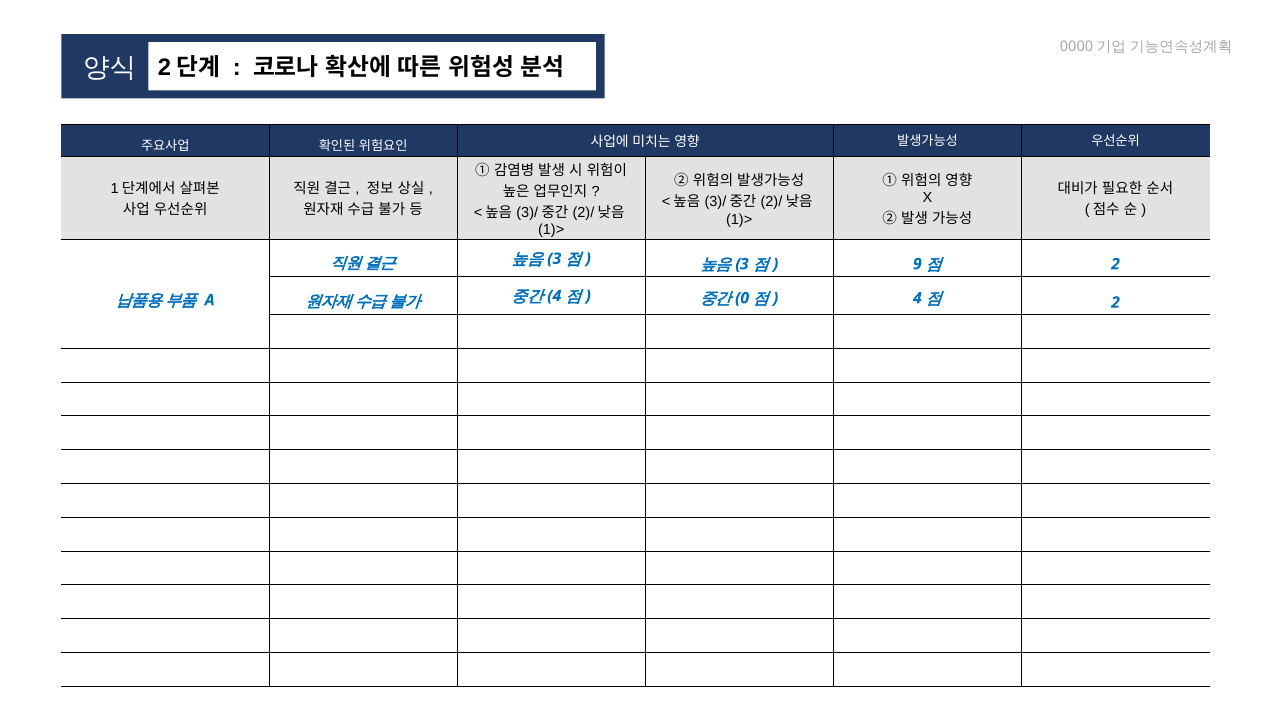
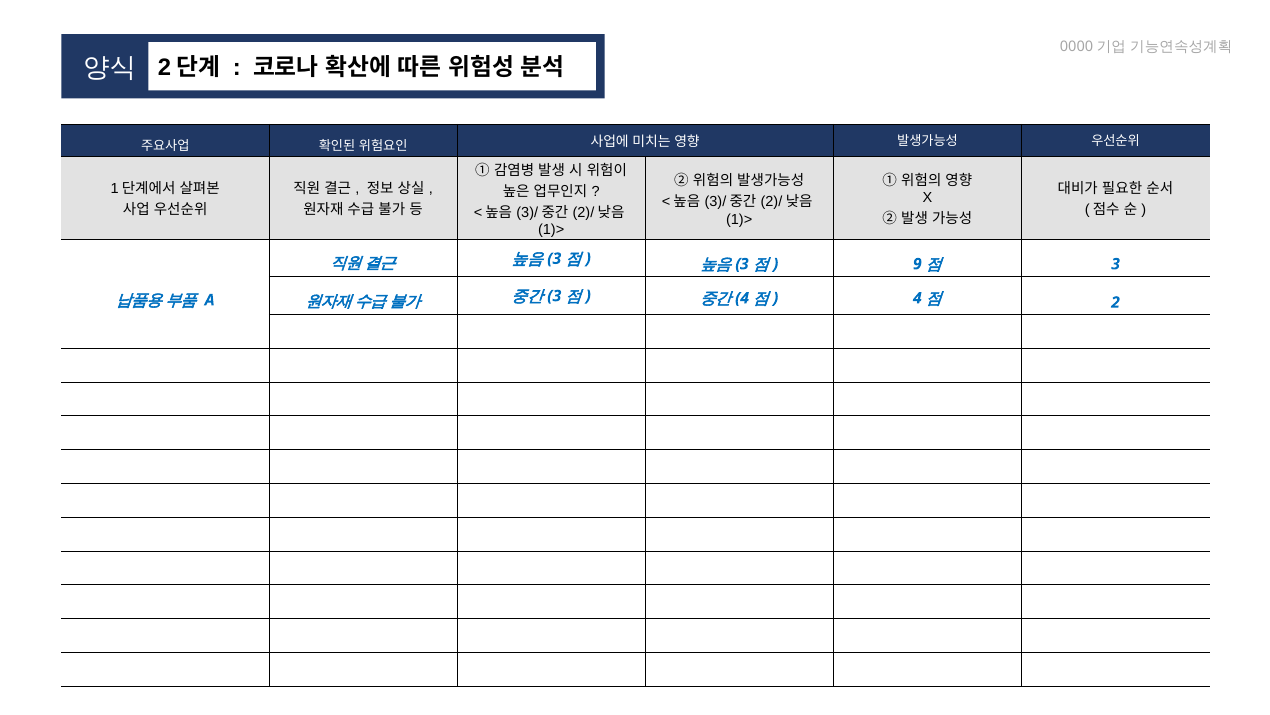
2: 2 -> 3 (1116, 264)
4: 4 -> 3 (554, 296)
0: 0 -> 4 (742, 298)
